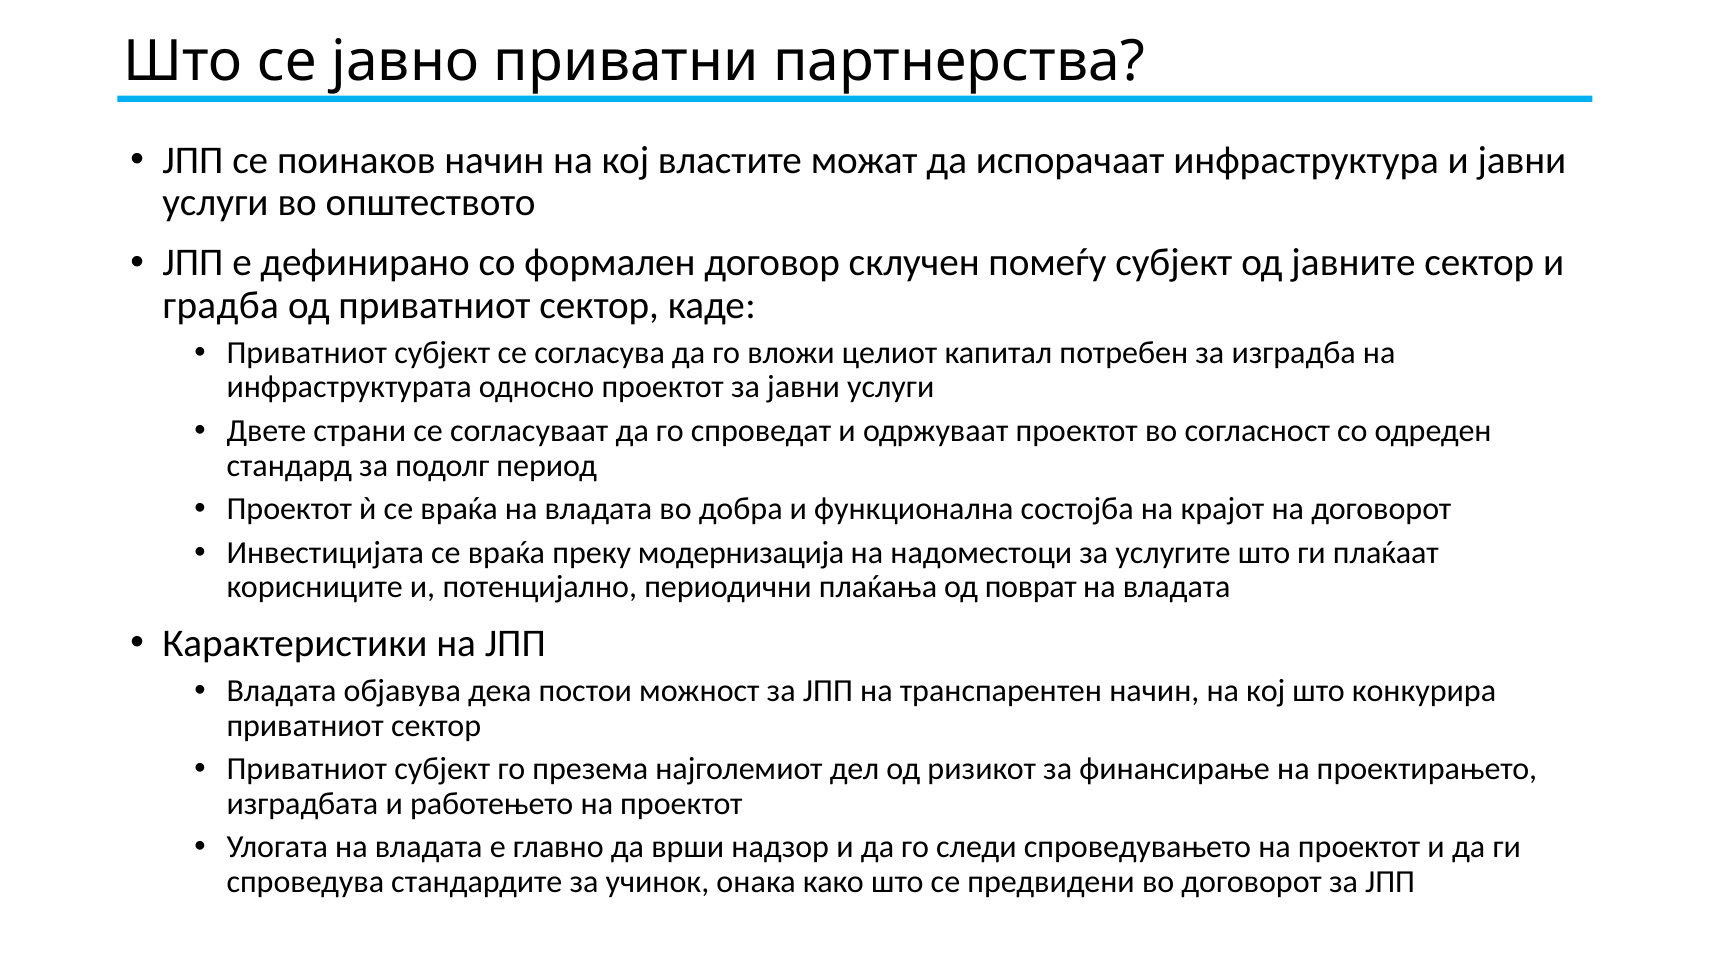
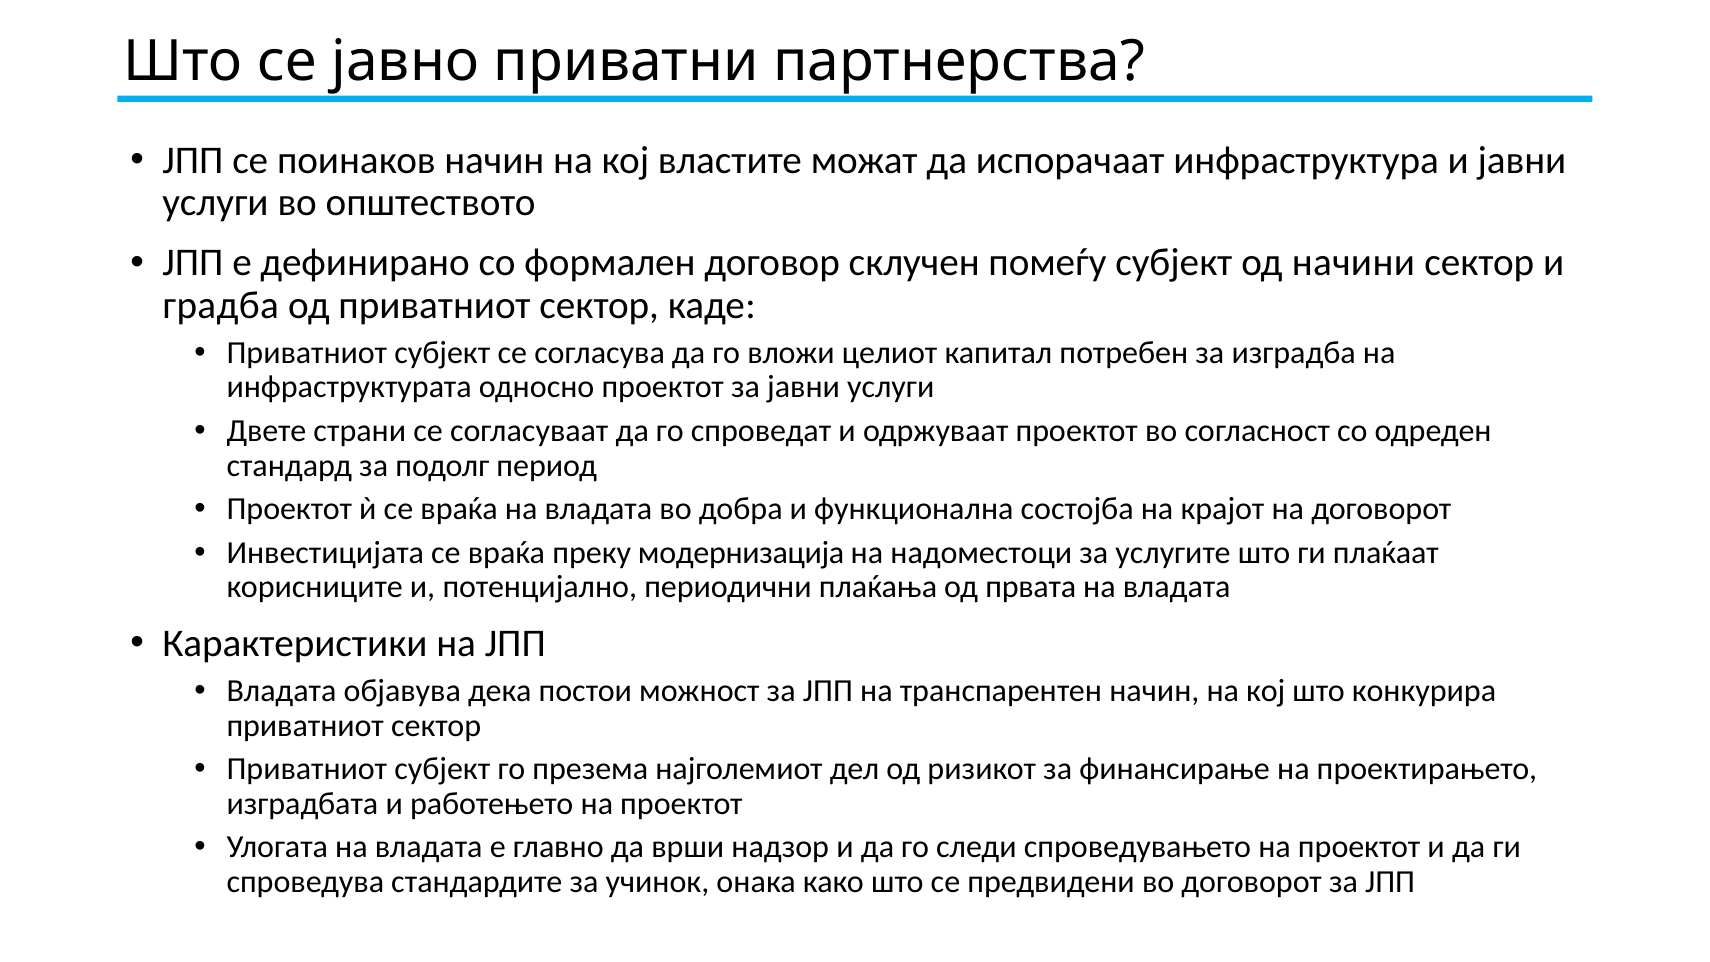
јавните: јавните -> начини (1353, 263)
поврат: поврат -> првата (1031, 587)
